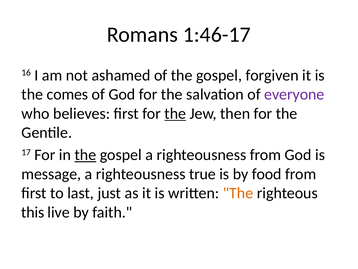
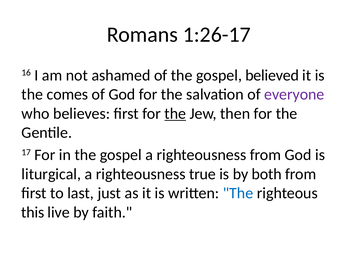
1:46-17: 1:46-17 -> 1:26-17 (217, 35)
forgiven: forgiven -> believed (272, 75)
the underline: present -> none (85, 155)
message: message -> liturgical (51, 174)
food: food -> both (267, 174)
The colour: orange -> blue (238, 193)
